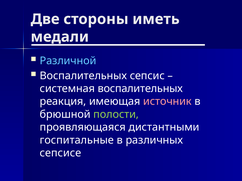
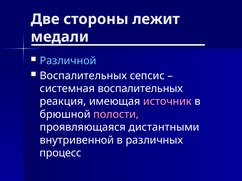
иметь: иметь -> лежит (156, 19)
полости colour: light green -> pink (116, 115)
госпитальные: госпитальные -> внутривенной (77, 140)
сепсисе: сепсисе -> процесс (61, 153)
